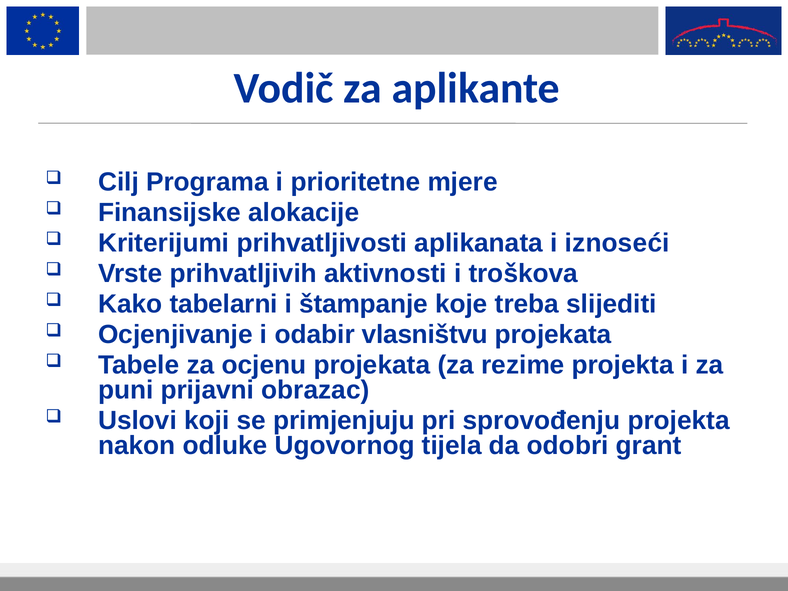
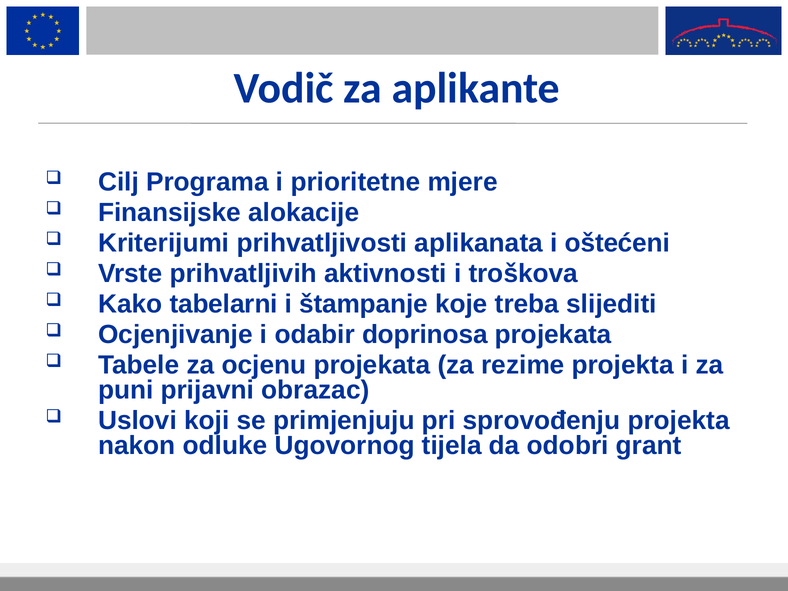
iznoseći: iznoseći -> oštećeni (617, 243)
vlasništvu: vlasništvu -> doprinosa (425, 334)
